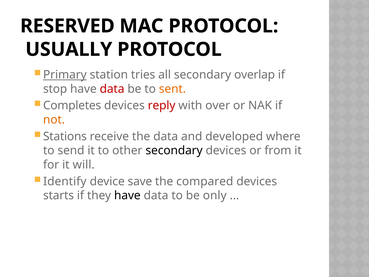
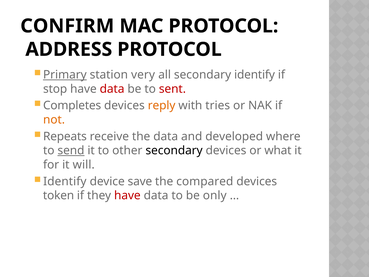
RESERVED: RESERVED -> CONFIRM (67, 26)
USUALLY: USUALLY -> ADDRESS (69, 49)
tries: tries -> very (143, 75)
secondary overlap: overlap -> identify (255, 75)
sent colour: orange -> red (172, 89)
reply colour: red -> orange (162, 105)
over: over -> tries (218, 105)
Stations: Stations -> Repeats (65, 136)
send underline: none -> present (71, 150)
from: from -> what (278, 150)
starts: starts -> token (59, 195)
have colour: black -> red (127, 195)
